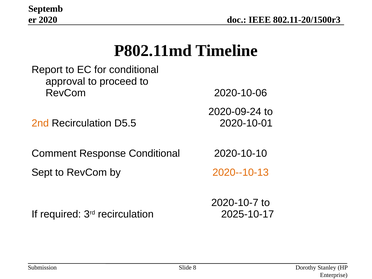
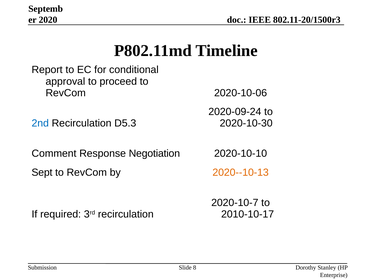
2nd colour: orange -> blue (40, 123)
D5.5: D5.5 -> D5.3 (125, 123)
2020-10-01: 2020-10-01 -> 2020-10-30 (246, 123)
Response Conditional: Conditional -> Negotiation (154, 154)
2025-10-17: 2025-10-17 -> 2010-10-17 (248, 214)
